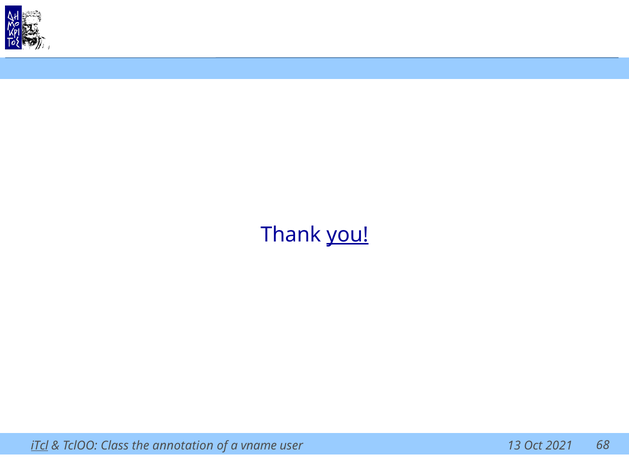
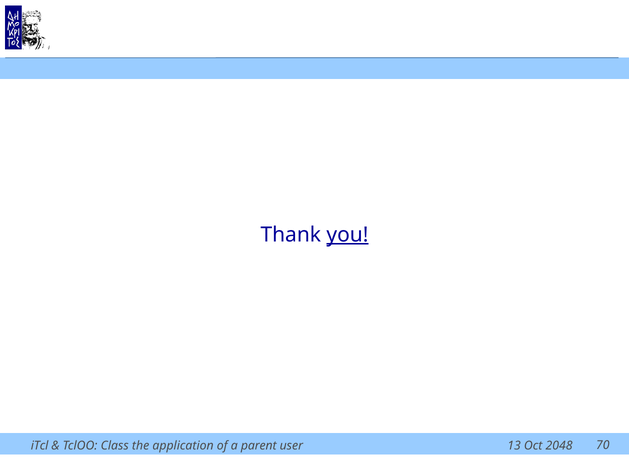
iTcl underline: present -> none (40, 445)
annotation: annotation -> application (183, 445)
vname: vname -> parent (259, 445)
2021: 2021 -> 2048 (559, 445)
68: 68 -> 70 (603, 445)
